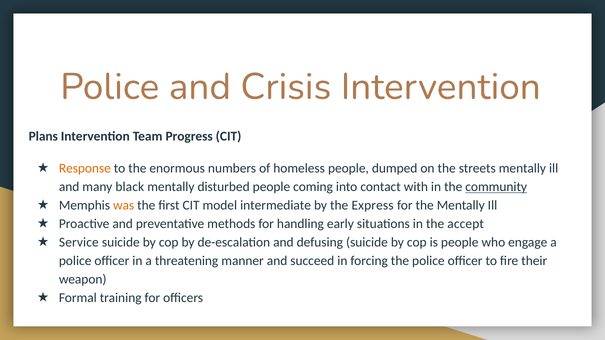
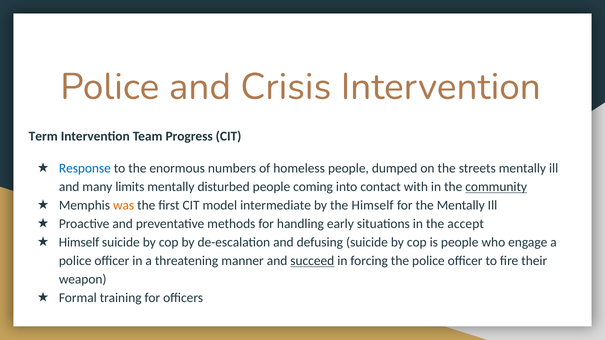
Plans: Plans -> Term (43, 137)
Response colour: orange -> blue (85, 169)
black: black -> limits (130, 187)
the Express: Express -> Himself (373, 206)
Service: Service -> Himself (79, 243)
succeed underline: none -> present (312, 261)
